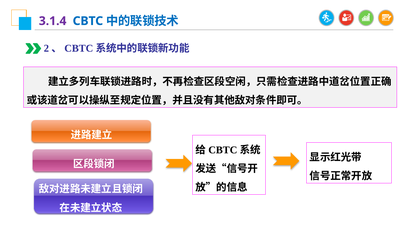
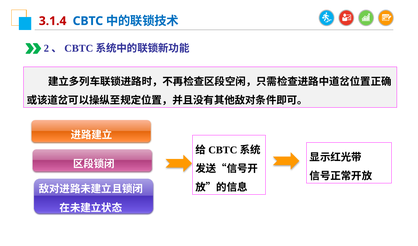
3.1.4 colour: purple -> red (53, 21)
